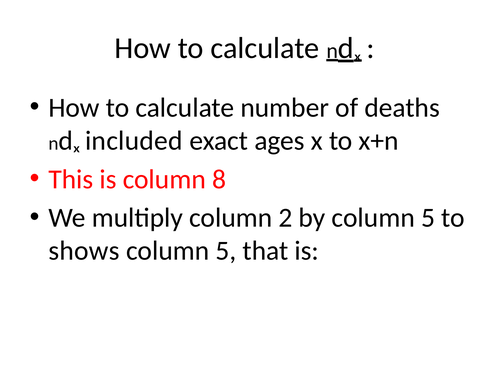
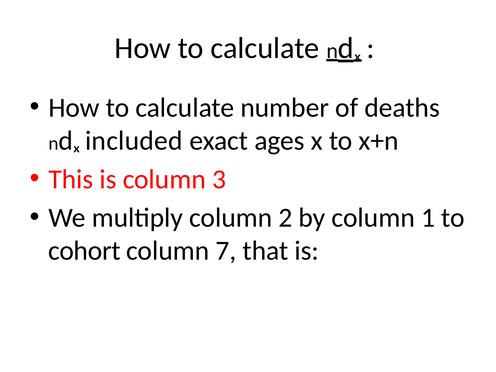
8: 8 -> 3 (219, 179)
by column 5: 5 -> 1 (428, 218)
shows: shows -> cohort (84, 251)
5: 5 -> 7 (226, 251)
